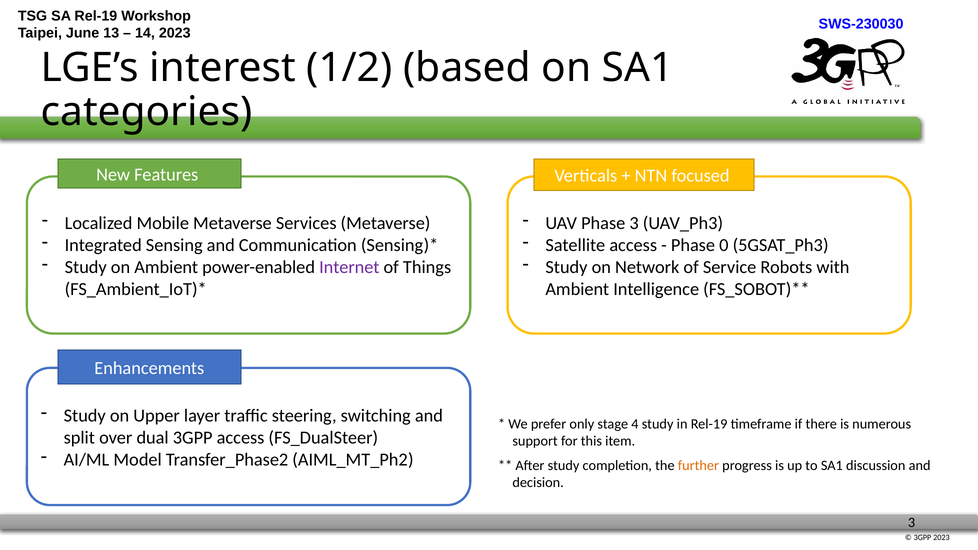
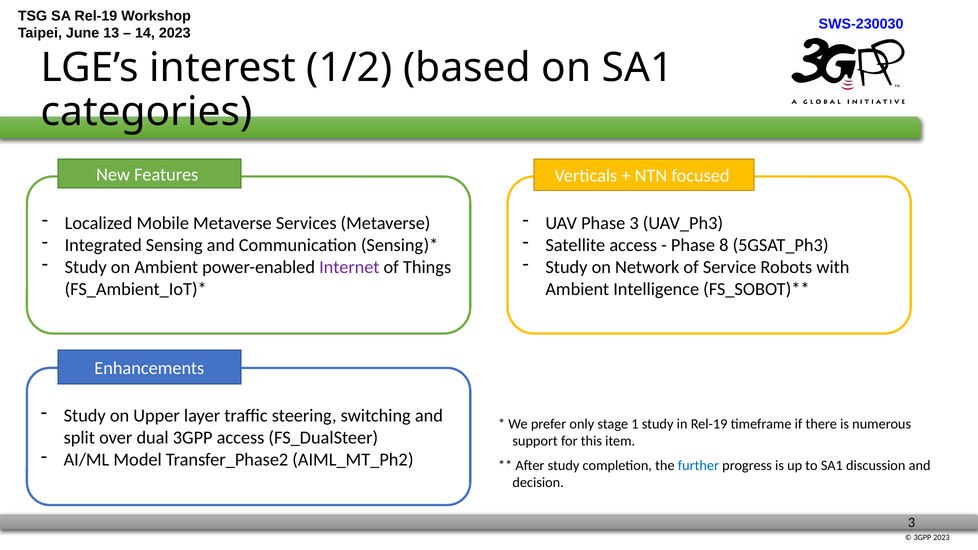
0: 0 -> 8 (724, 245)
4: 4 -> 1 (635, 424)
further colour: orange -> blue (698, 466)
